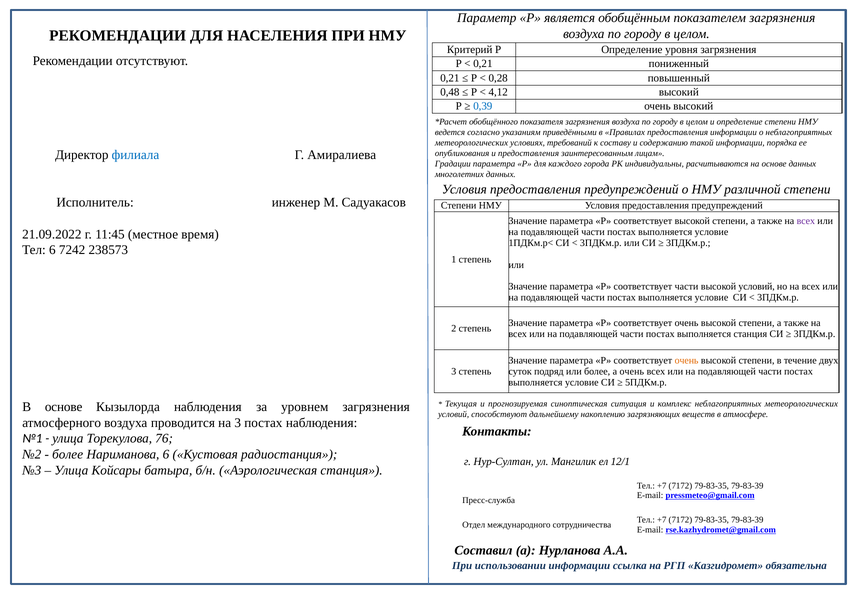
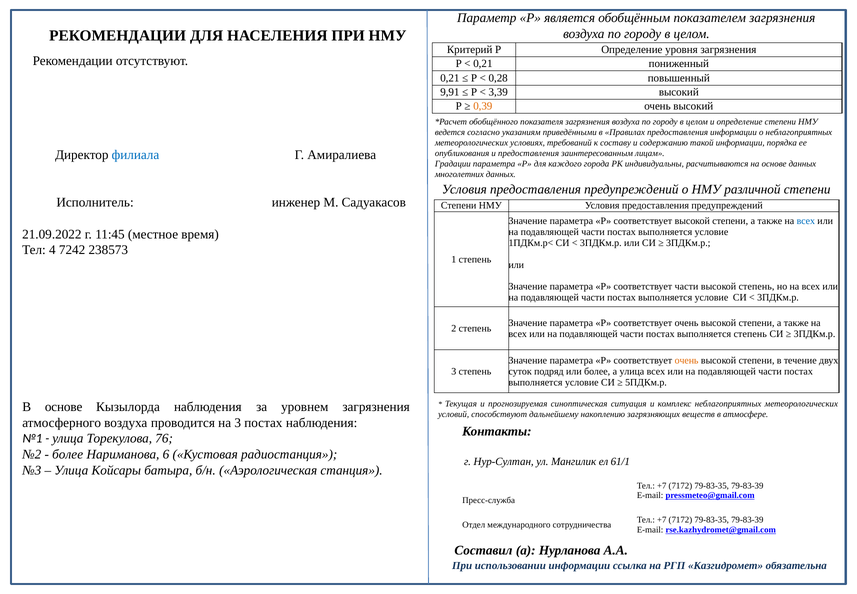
0,48: 0,48 -> 9,91 (450, 92)
4,12: 4,12 -> 3,39 (498, 92)
0,39 colour: blue -> orange (483, 106)
всех colour: purple -> blue (806, 221)
Тел 6: 6 -> 4 (52, 250)
высокой условий: условий -> степень (757, 286)
выполняется станция: станция -> степень (750, 333)
а очень: очень -> улица (632, 371)
12/1: 12/1 -> 61/1 (620, 461)
